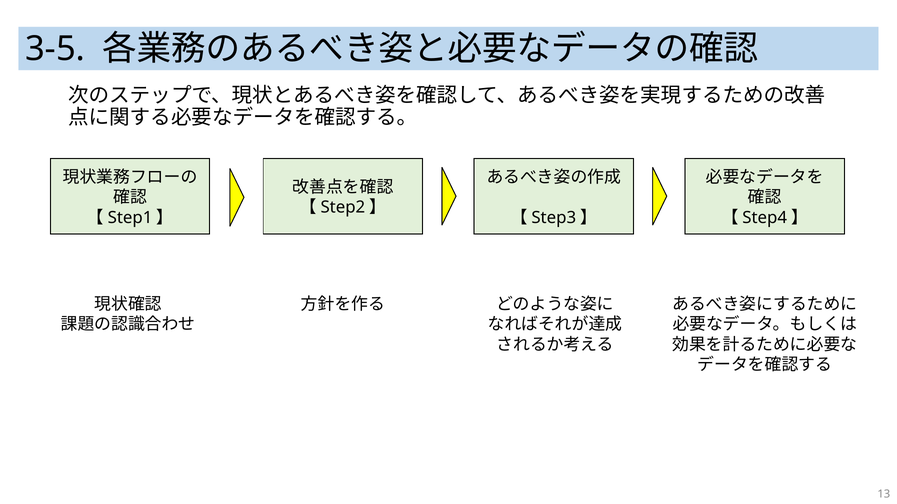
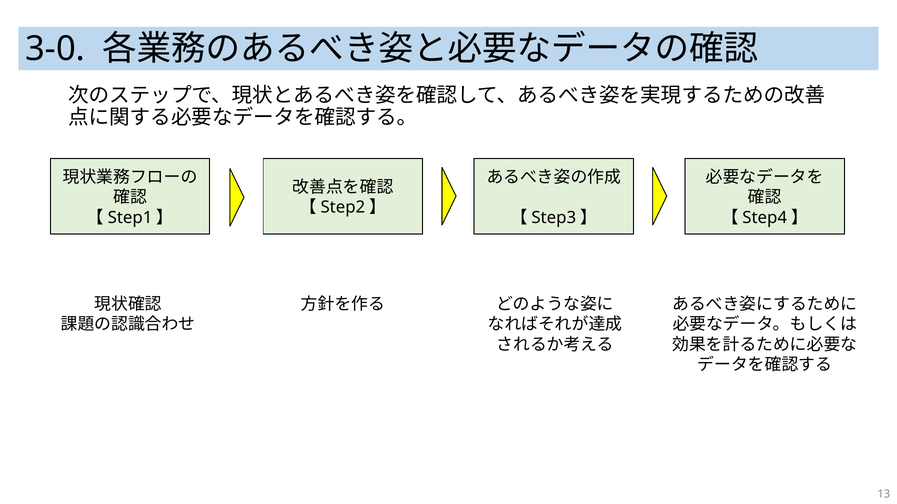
3-5: 3-5 -> 3-0 (55, 49)
